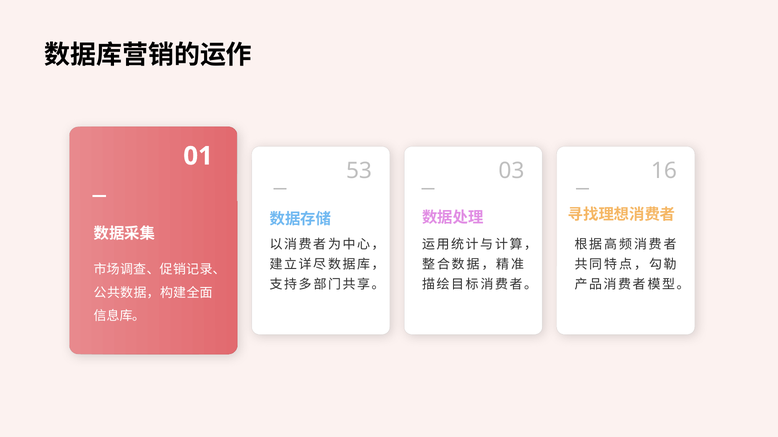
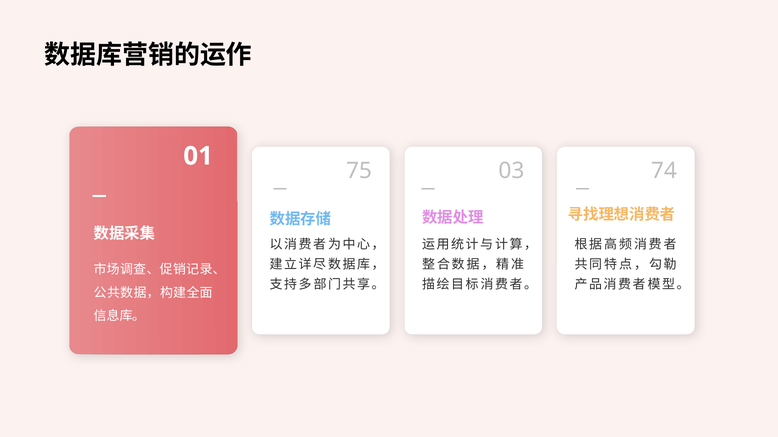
53: 53 -> 75 (359, 171)
16: 16 -> 74 (664, 171)
